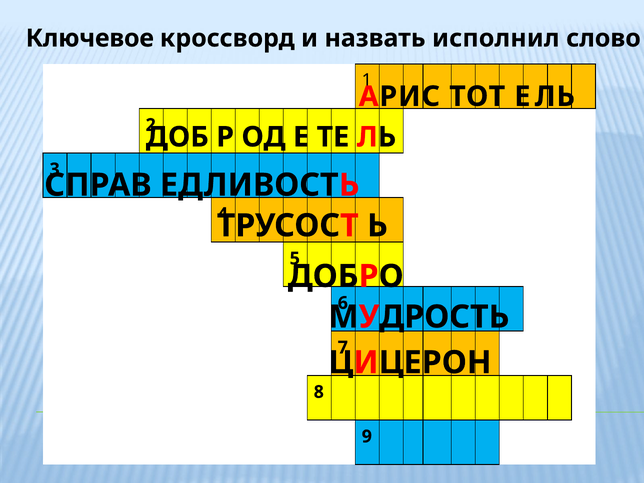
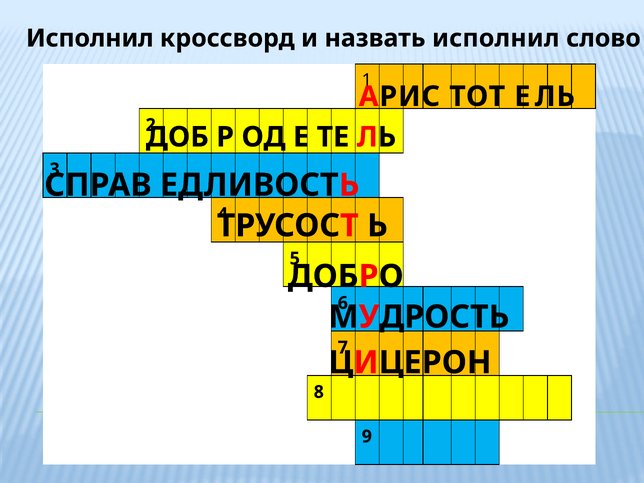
Ключевое: Ключевое -> Исполнил (90, 38)
